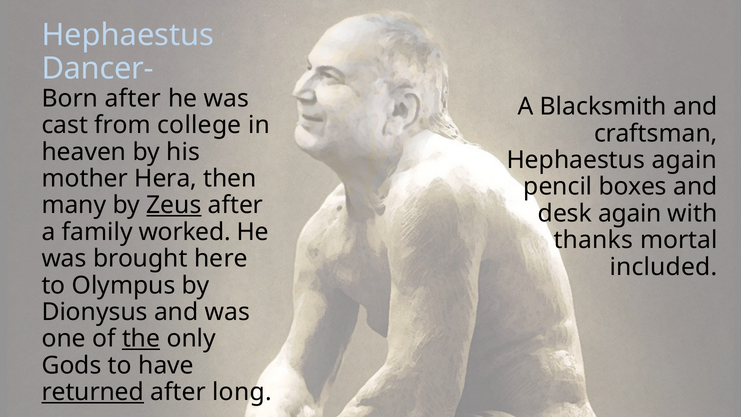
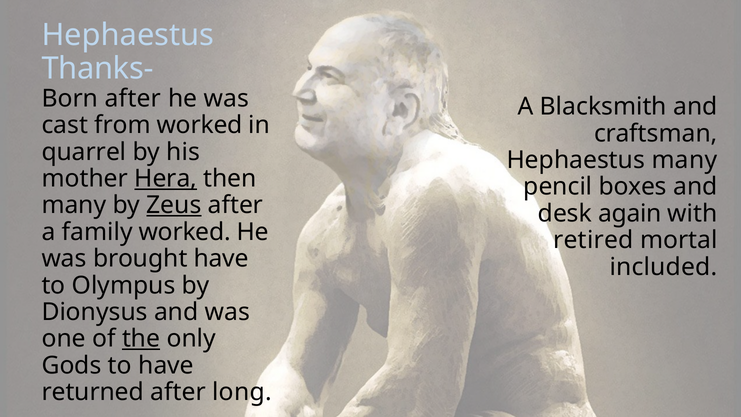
Dancer-: Dancer- -> Thanks- (98, 68)
from college: college -> worked (200, 125)
heaven: heaven -> quarrel (84, 152)
Hephaestus again: again -> many (684, 160)
Hera underline: none -> present (166, 178)
thanks: thanks -> retired (593, 240)
brought here: here -> have (221, 259)
returned underline: present -> none (93, 392)
